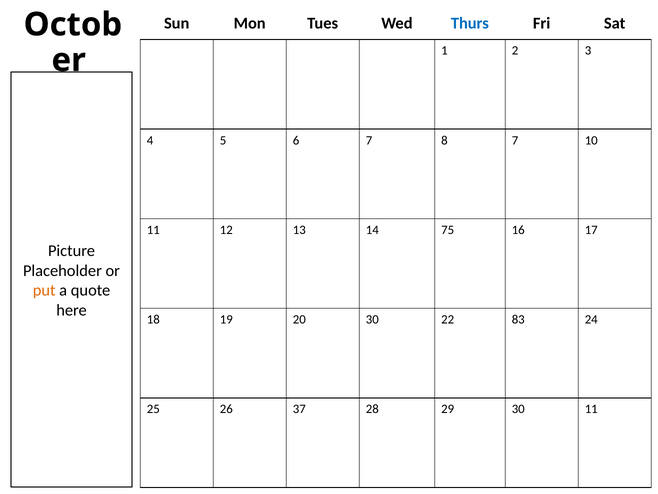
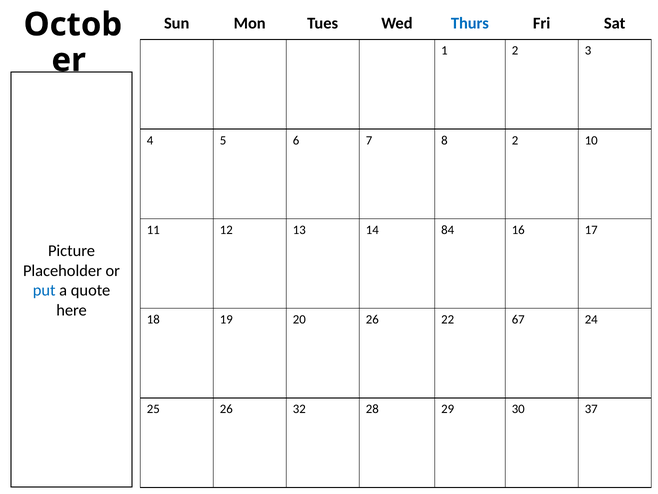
8 7: 7 -> 2 (515, 140)
75: 75 -> 84 (448, 230)
put colour: orange -> blue (44, 290)
20 30: 30 -> 26 (372, 319)
83: 83 -> 67 (518, 319)
37: 37 -> 32 (299, 409)
30 11: 11 -> 37 (591, 409)
